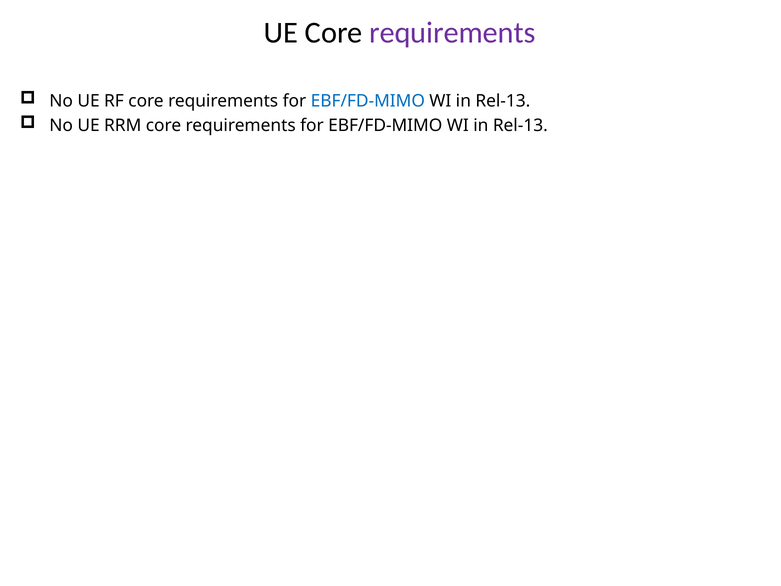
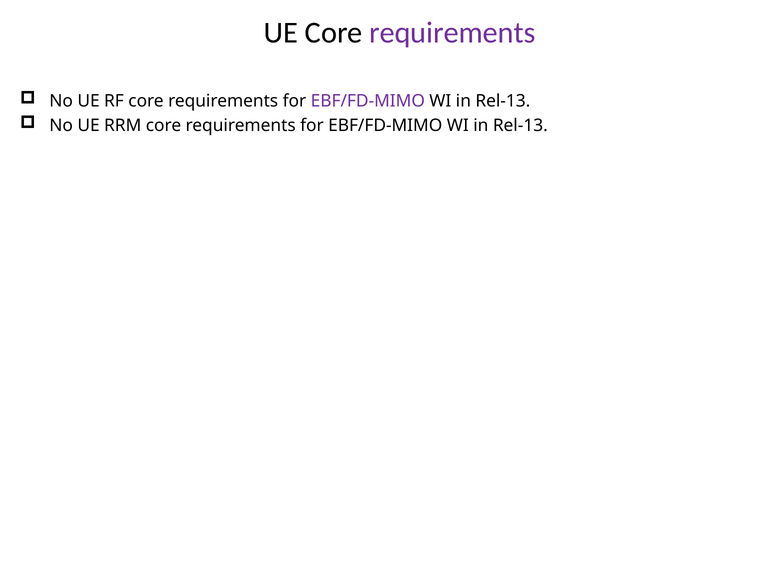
EBF/FD-MIMO colour: blue -> purple (368, 101)
